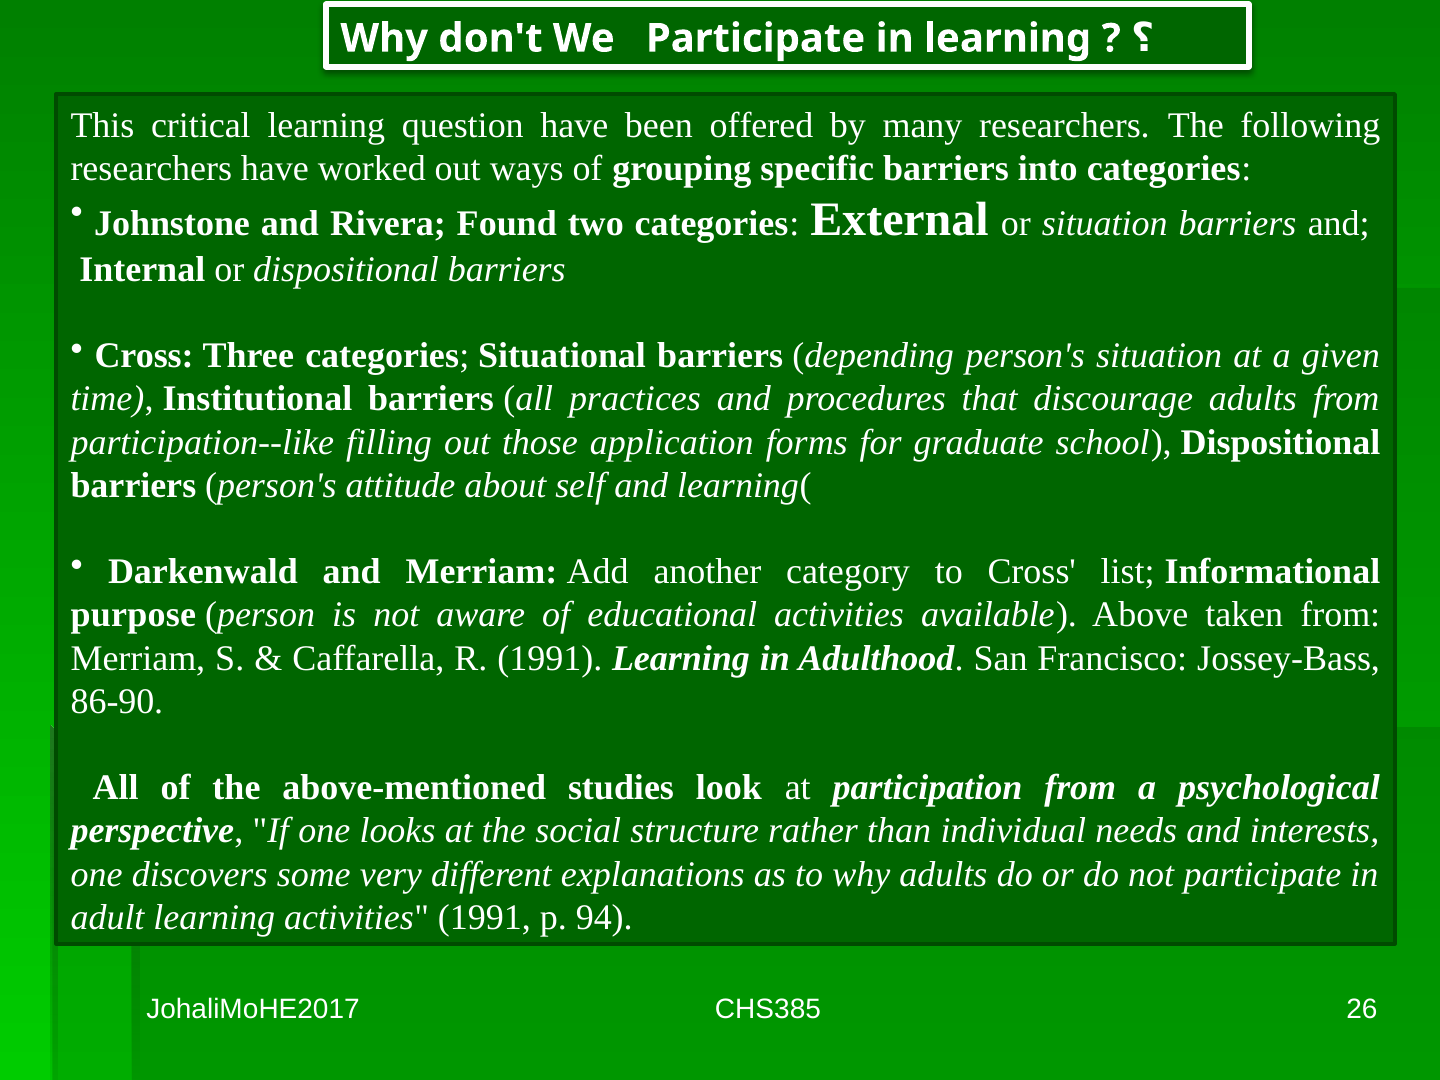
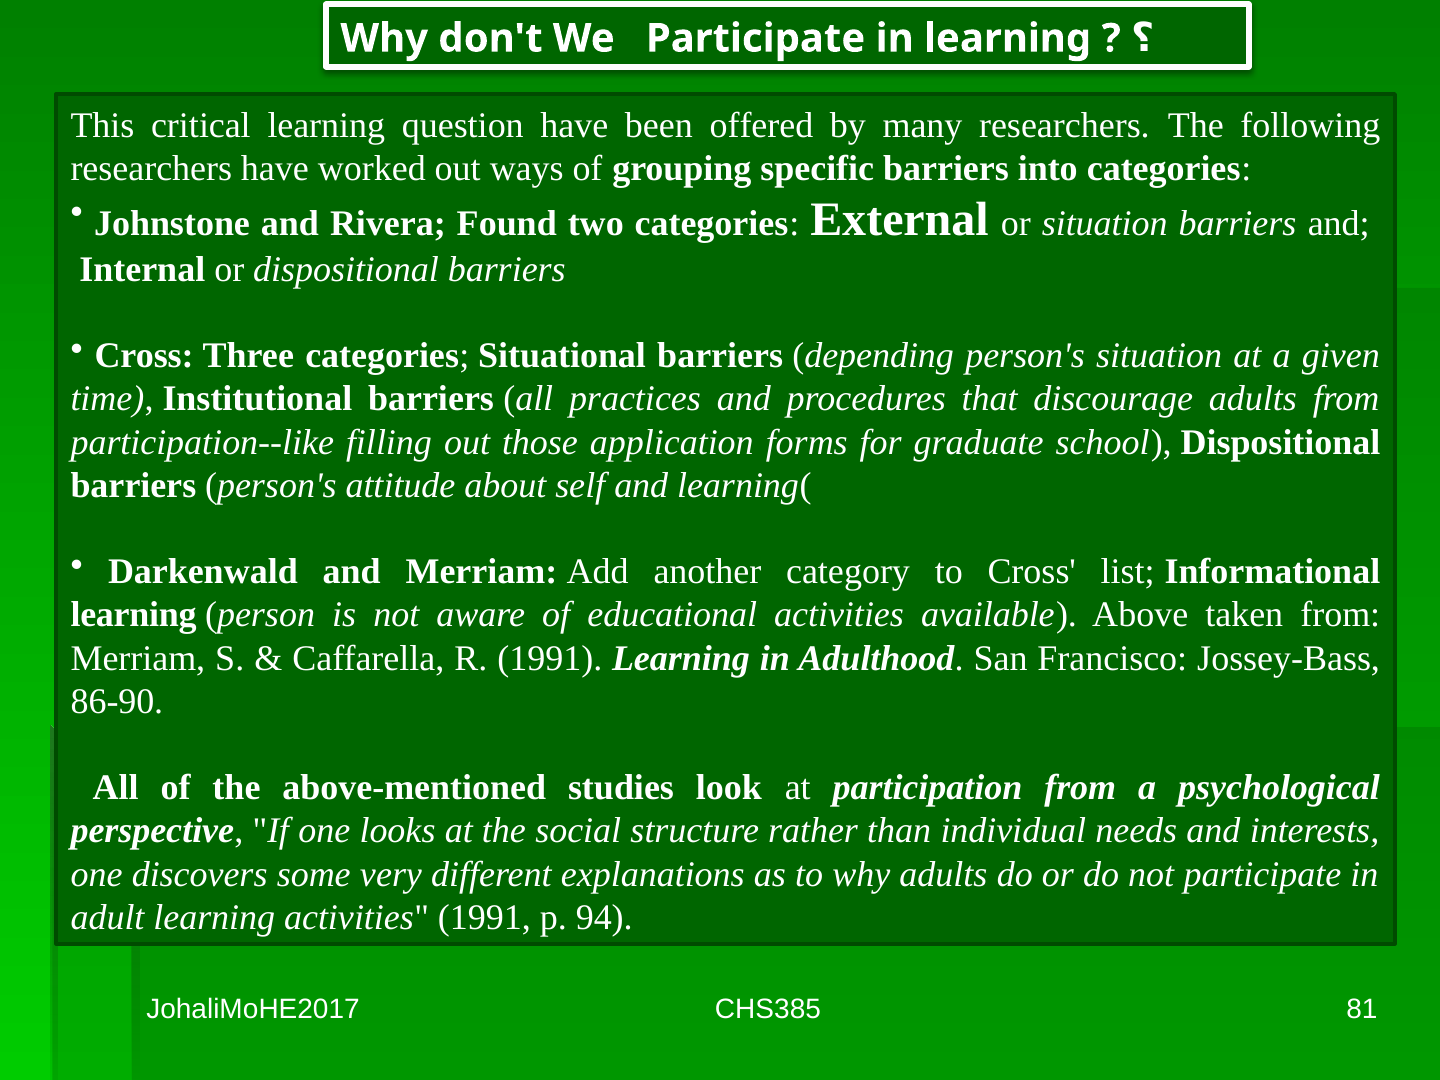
purpose: purpose -> learning (134, 615)
26: 26 -> 81 (1362, 1009)
